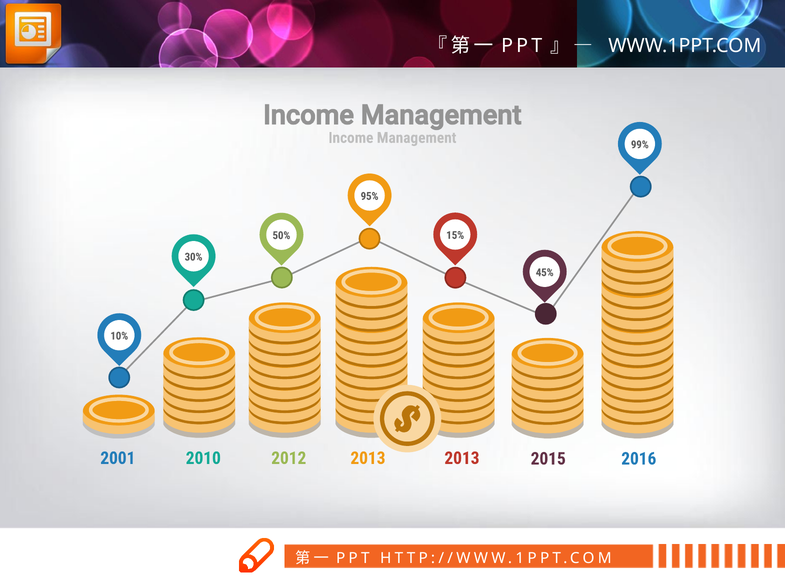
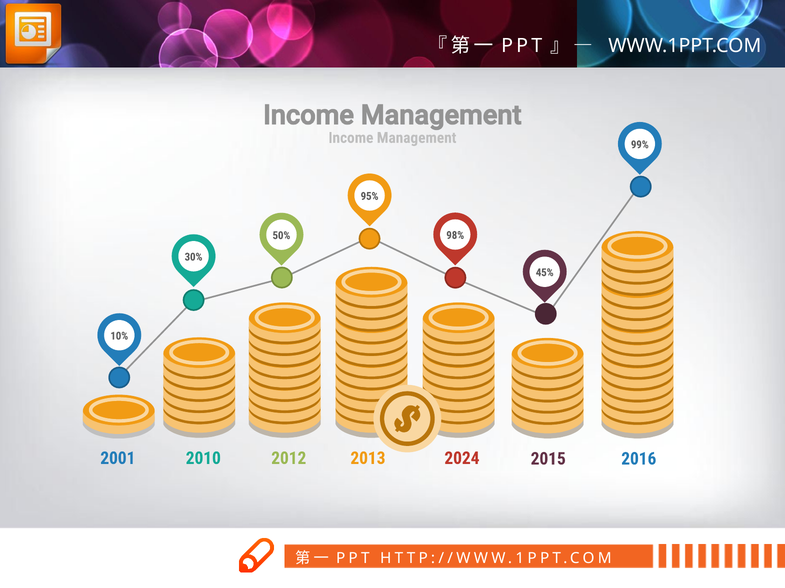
15%: 15% -> 98% (455, 236)
2013 2013: 2013 -> 2024 (462, 459)
